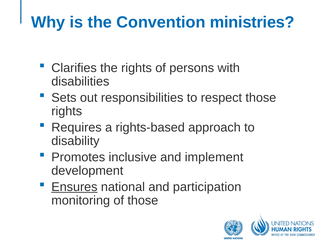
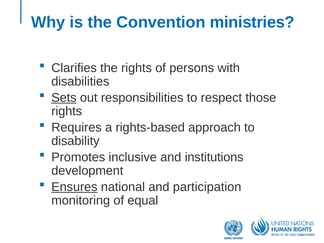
Sets underline: none -> present (64, 98)
implement: implement -> institutions (214, 157)
of those: those -> equal (143, 201)
